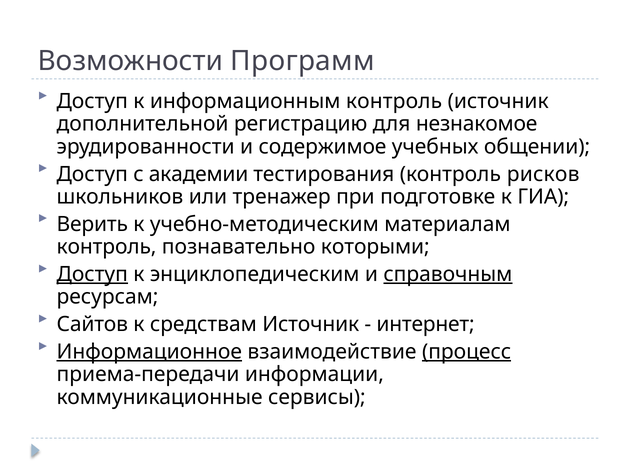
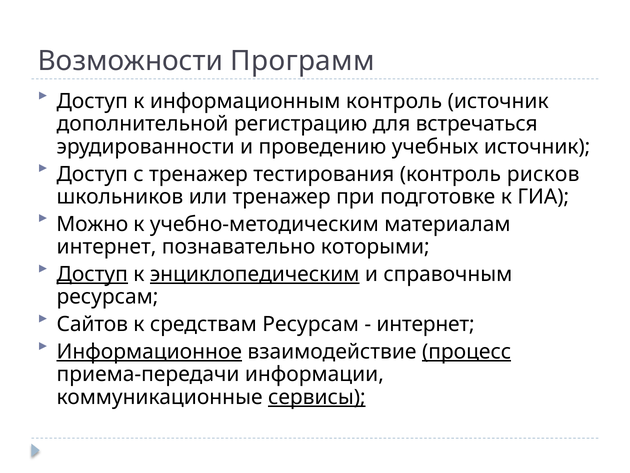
незнакомое: незнакомое -> встречаться (477, 124)
содержимое: содержимое -> проведению (322, 147)
учебных общении: общении -> источник (537, 147)
с академии: академии -> тренажер (198, 174)
Верить: Верить -> Можно (92, 224)
контроль: контроль -> интернет (106, 247)
энциклопедическим underline: none -> present (255, 274)
справочным underline: present -> none (448, 274)
средствам Источник: Источник -> Ресурсам (311, 324)
сервисы underline: none -> present (317, 397)
